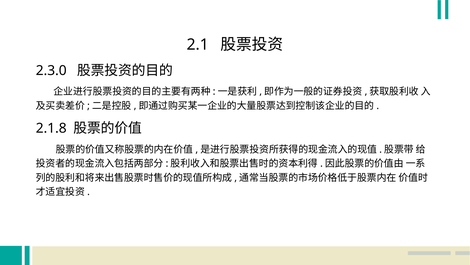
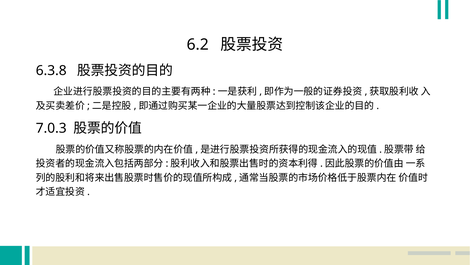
2.1: 2.1 -> 6.2 (198, 45)
2.3.0: 2.3.0 -> 6.3.8 (51, 70)
2.1.8: 2.1.8 -> 7.0.3 (51, 128)
